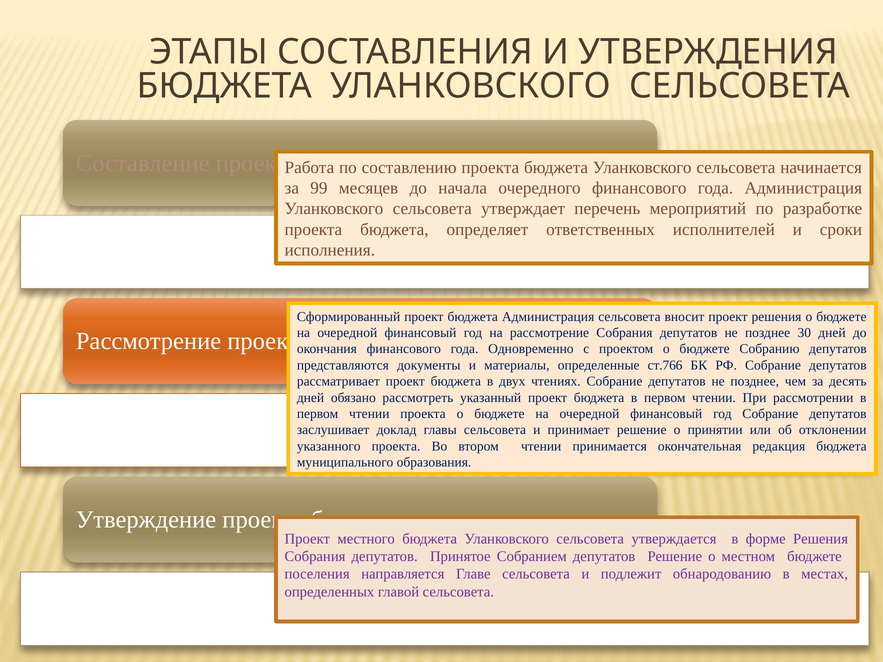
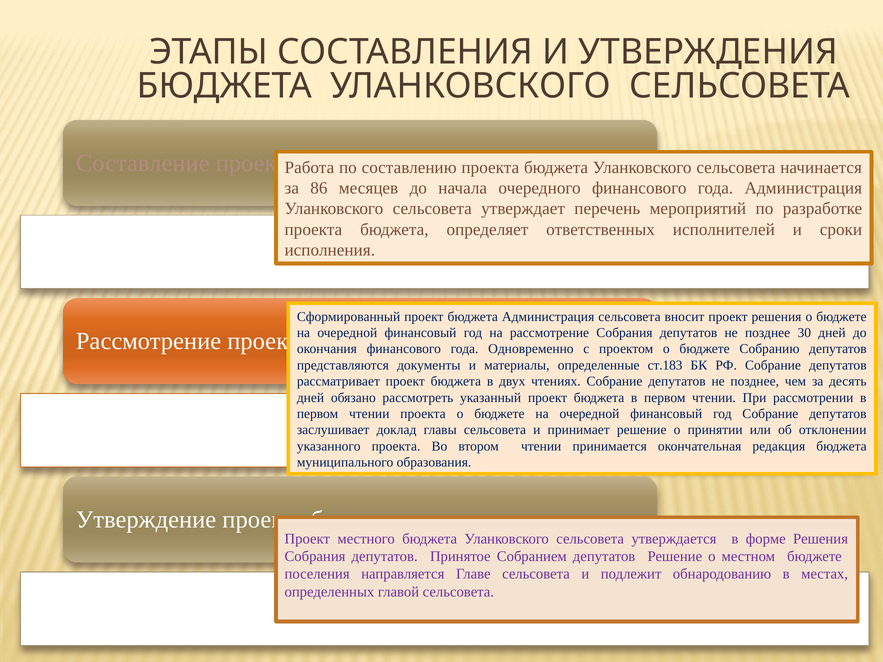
99: 99 -> 86 (319, 188)
ст.766: ст.766 -> ст.183 (665, 365)
